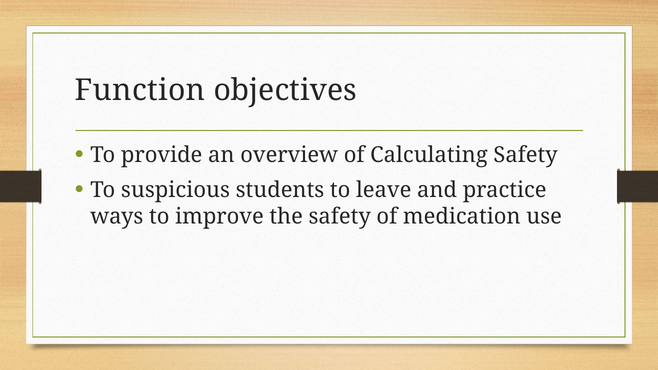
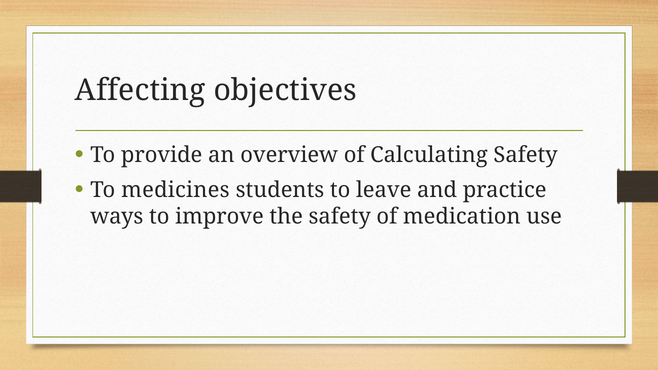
Function: Function -> Affecting (140, 90)
suspicious: suspicious -> medicines (175, 190)
